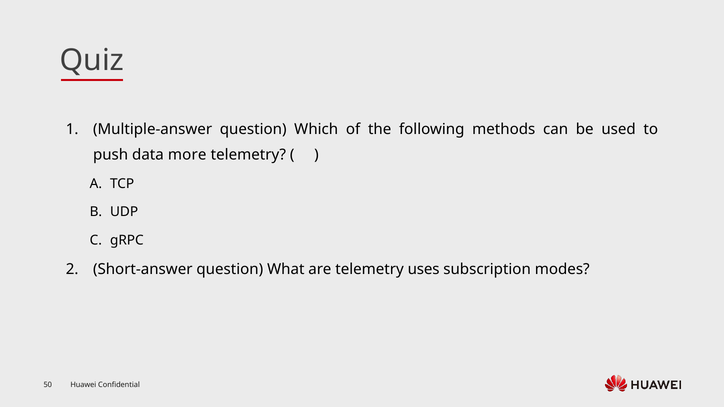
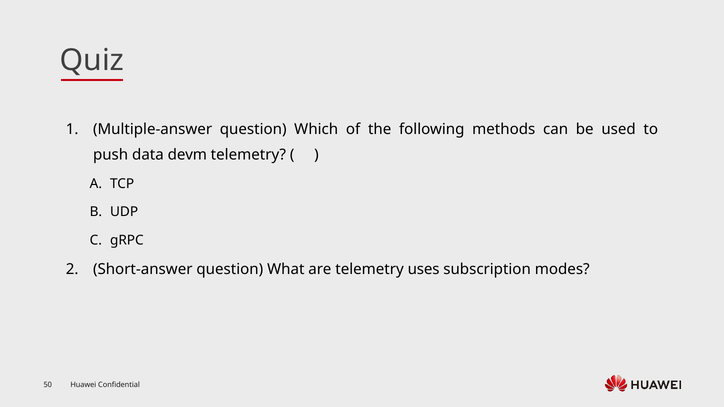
more: more -> devm (187, 155)
